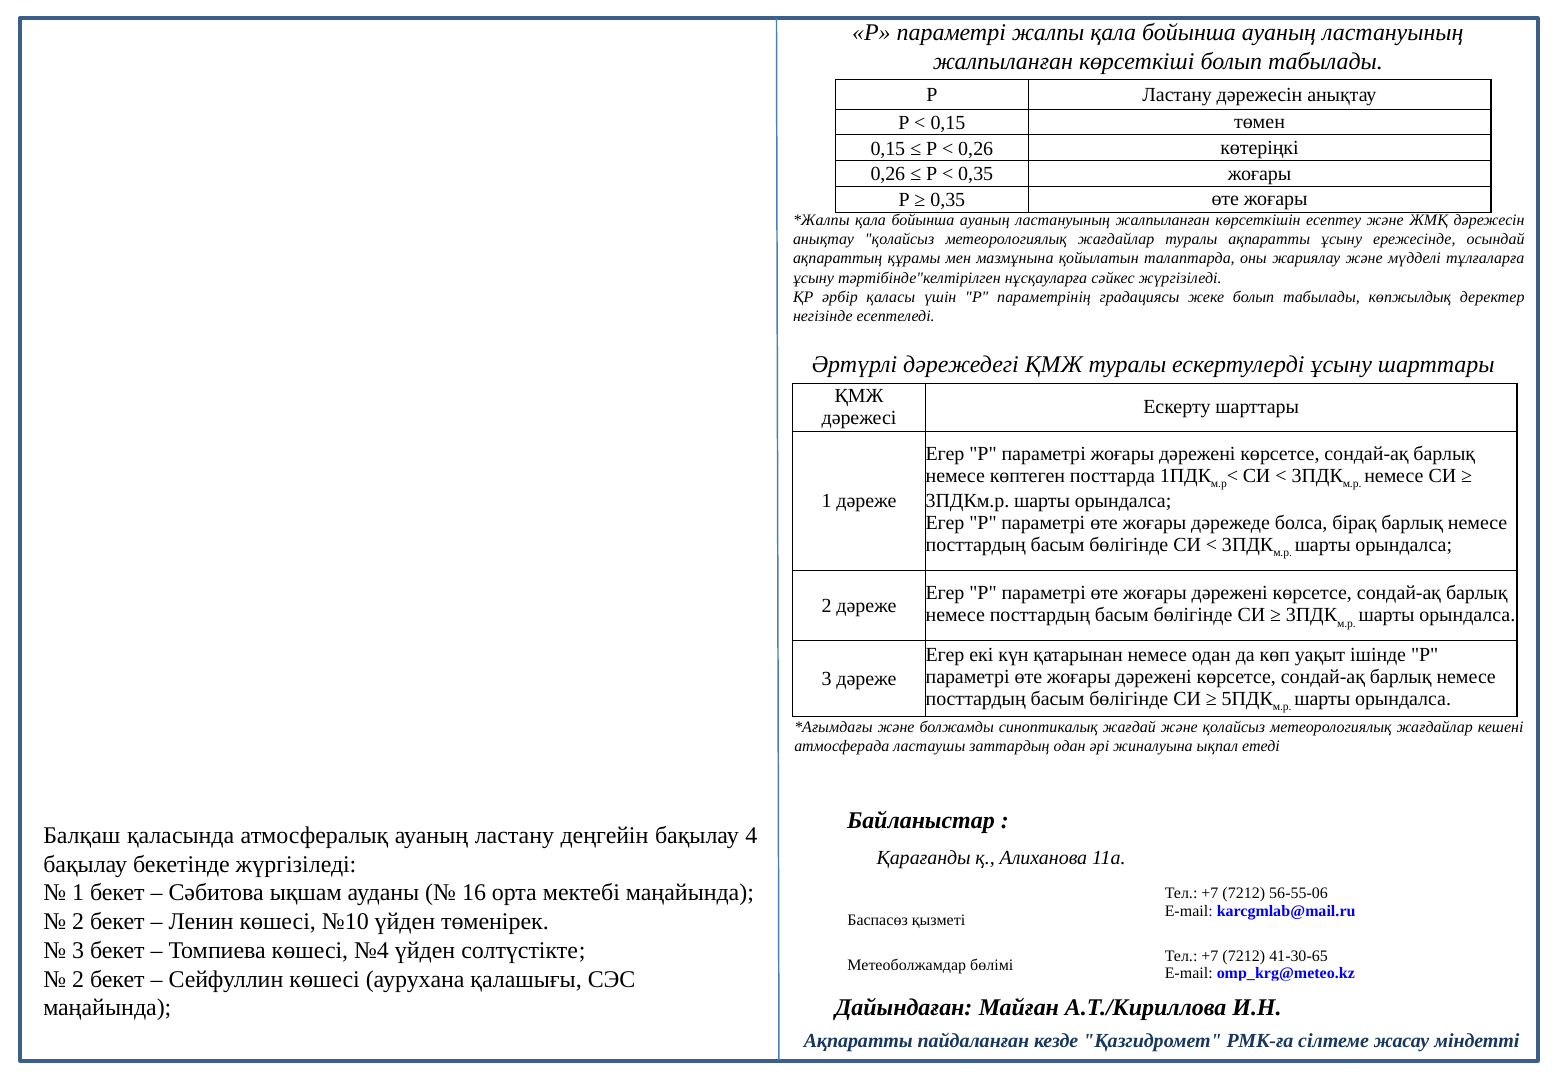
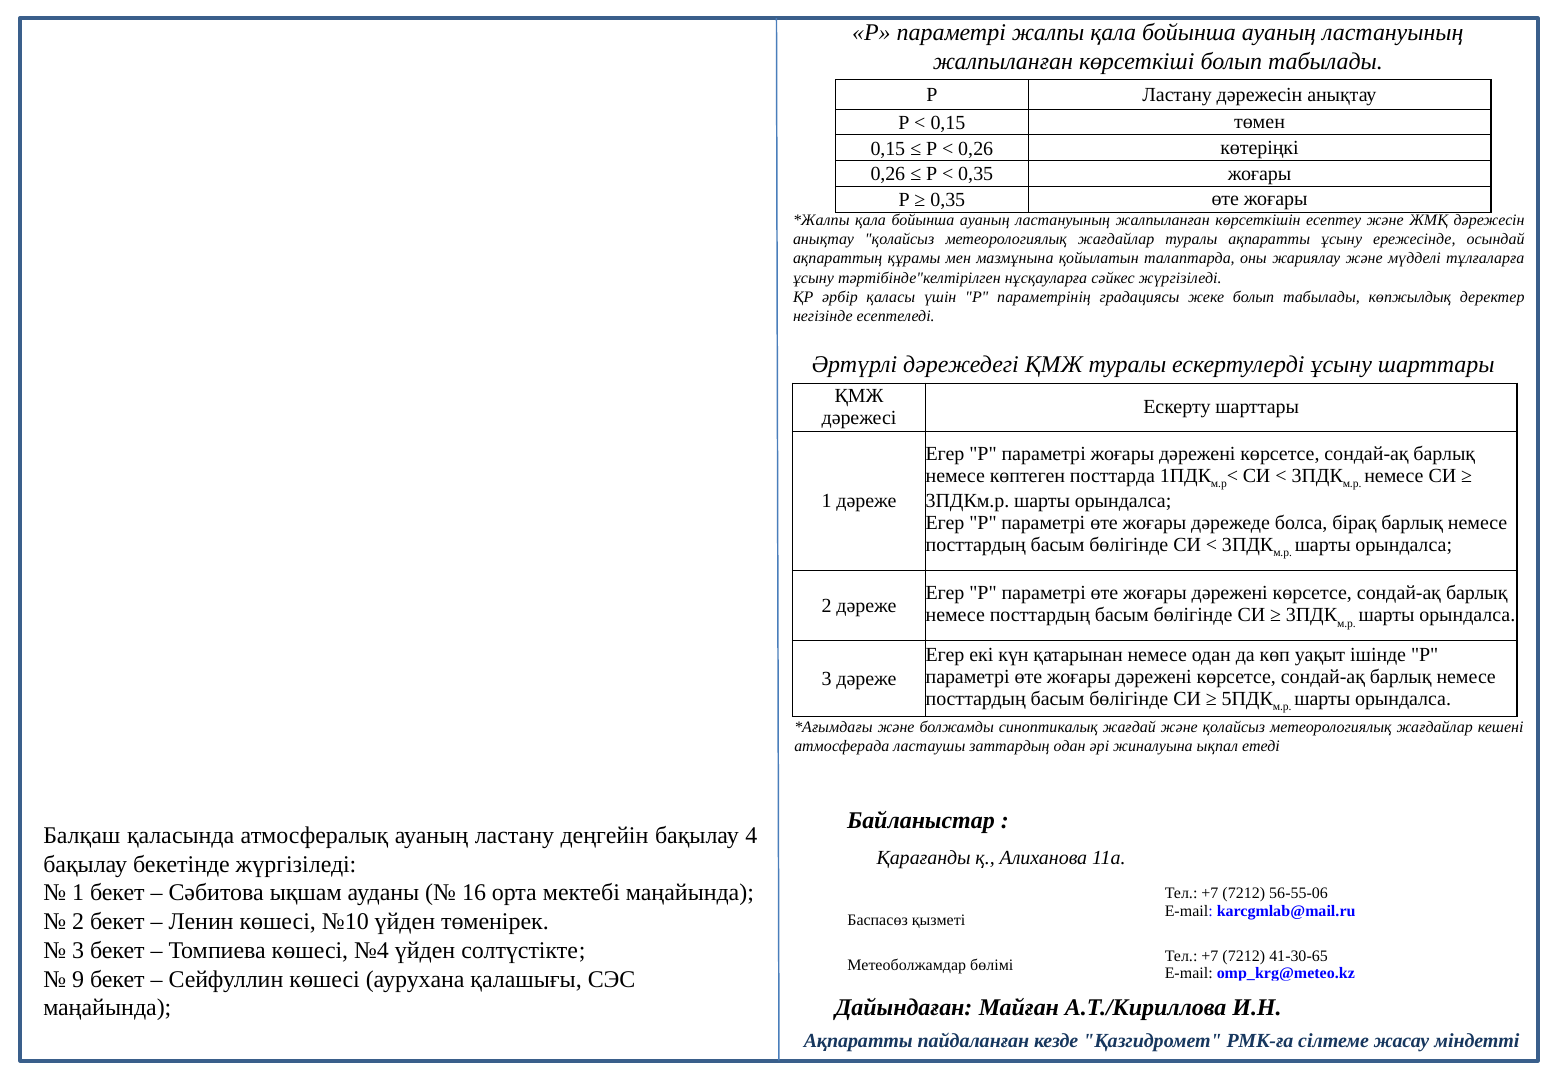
2: 2 -> 9 (78, 979)
